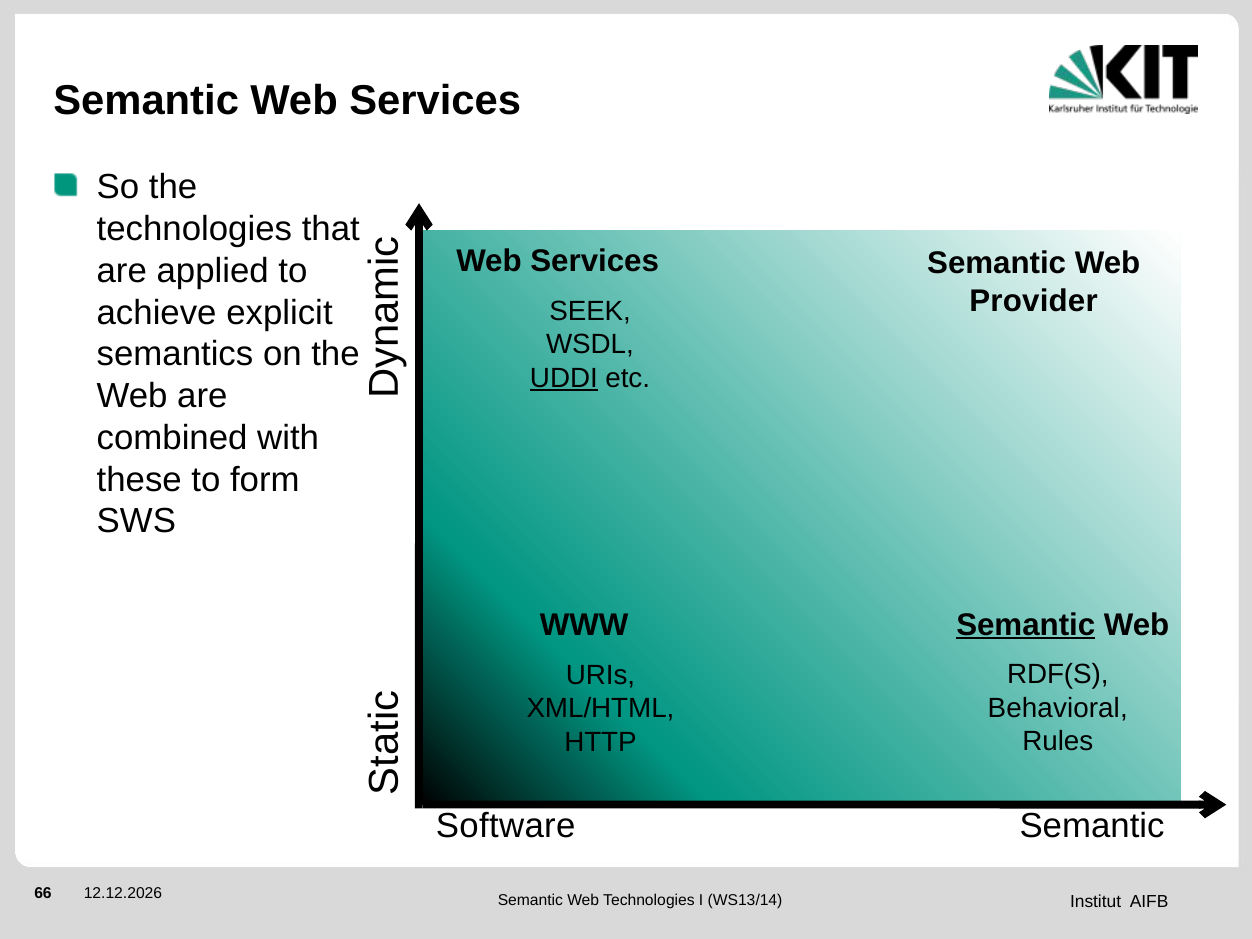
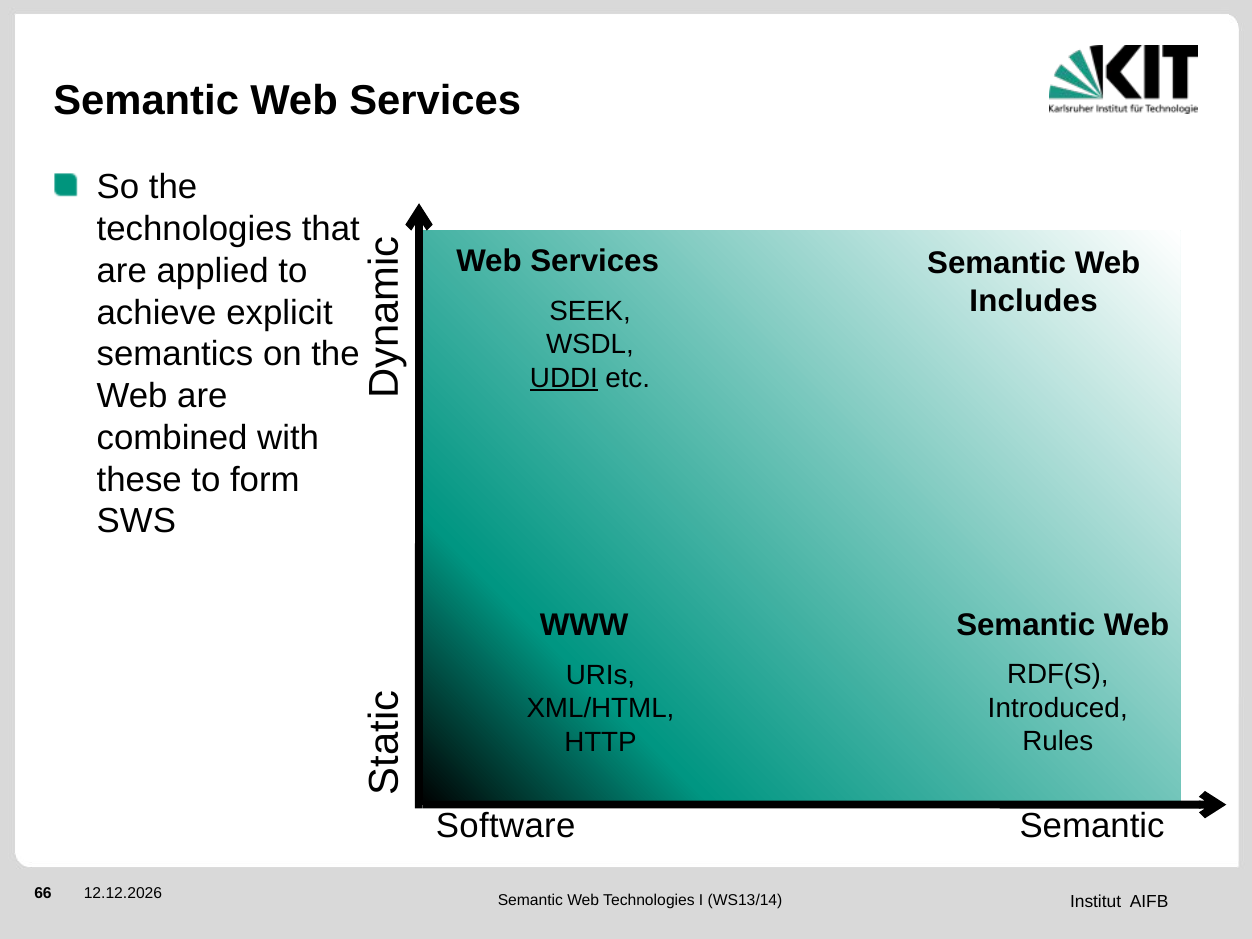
Provider: Provider -> Includes (1034, 301)
Semantic underline: present -> none (1026, 625)
Behavioral: Behavioral -> Introduced (1058, 708)
